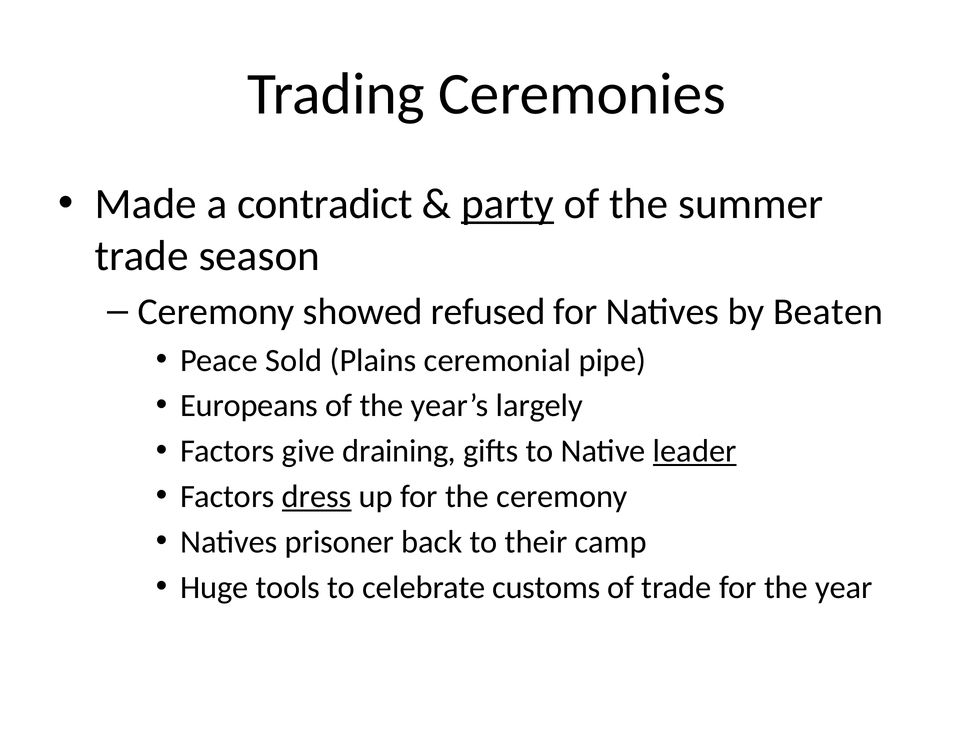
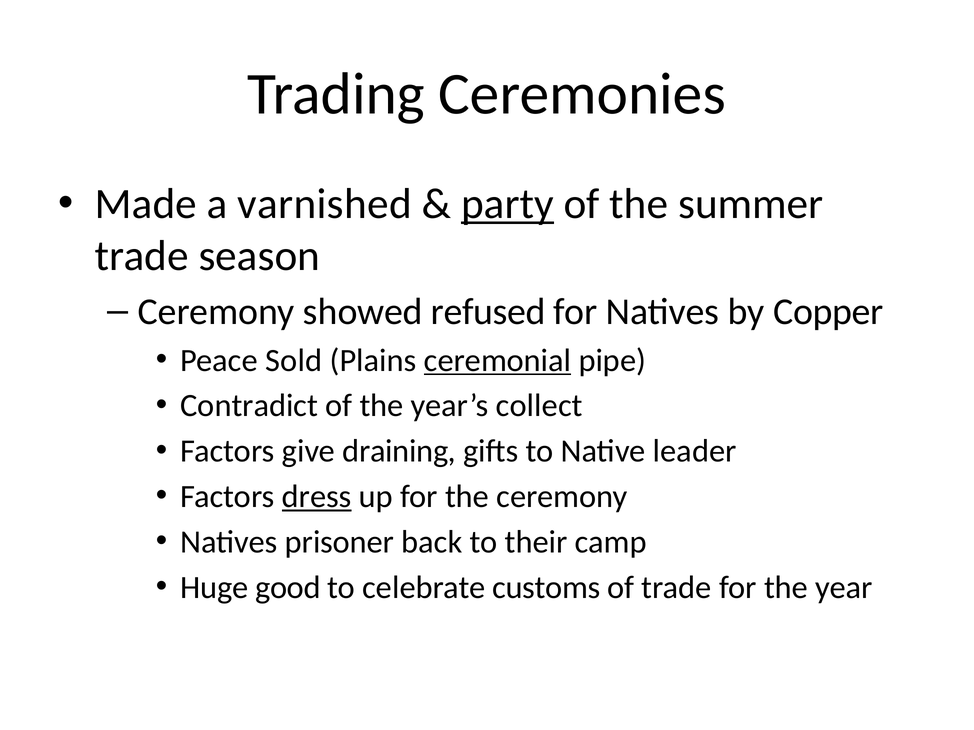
contradict: contradict -> varnished (324, 204)
Beaten: Beaten -> Copper (828, 312)
ceremonial underline: none -> present (498, 361)
Europeans: Europeans -> Contradict (249, 406)
largely: largely -> collect (539, 406)
leader underline: present -> none (695, 451)
tools: tools -> good (288, 588)
